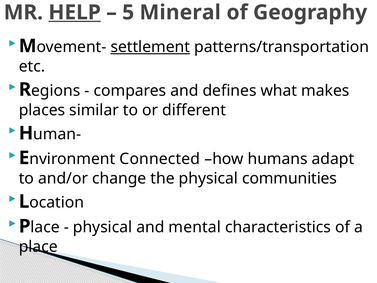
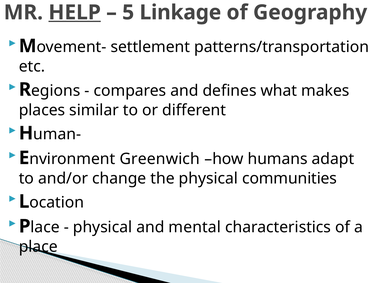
Mineral: Mineral -> Linkage (180, 12)
settlement underline: present -> none (150, 47)
Connected: Connected -> Greenwich (160, 159)
